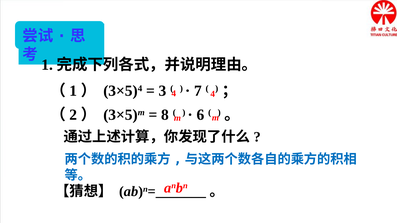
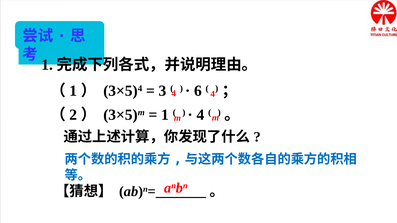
7: 7 -> 6 (198, 91)
8: 8 -> 1 (165, 115)
6: 6 -> 4 (200, 115)
